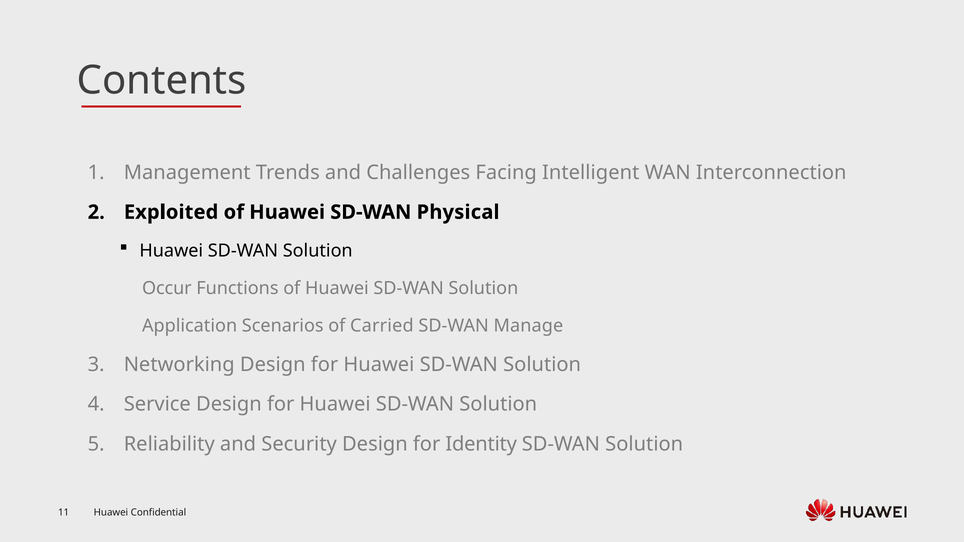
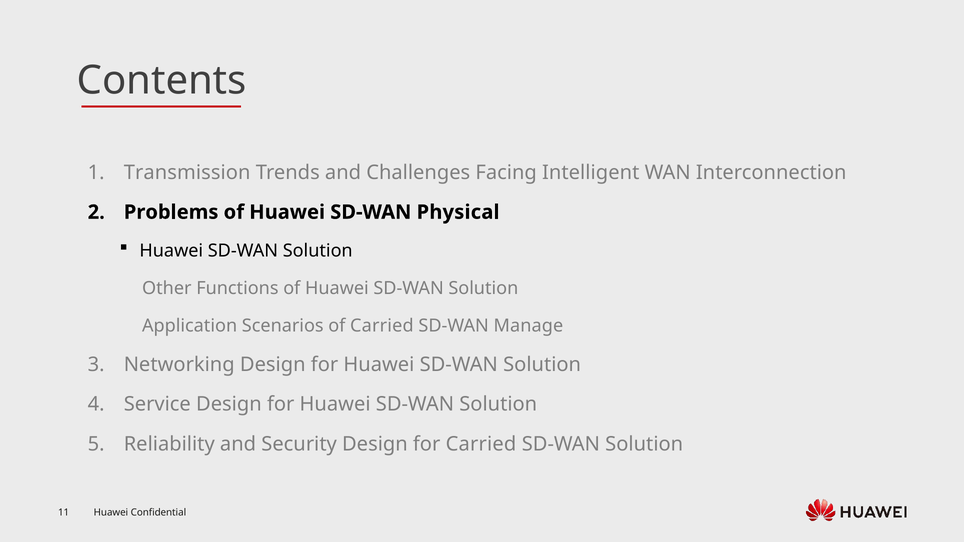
Management: Management -> Transmission (187, 172)
Exploited: Exploited -> Problems (171, 212)
Occur: Occur -> Other (167, 288)
for Identity: Identity -> Carried (481, 444)
